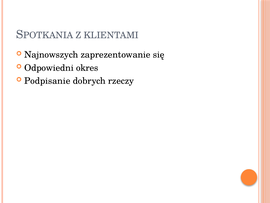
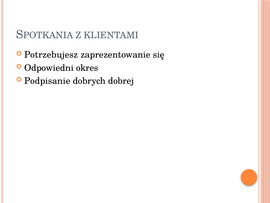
Najnowszych: Najnowszych -> Potrzebujesz (51, 55)
rzeczy: rzeczy -> dobrej (121, 81)
